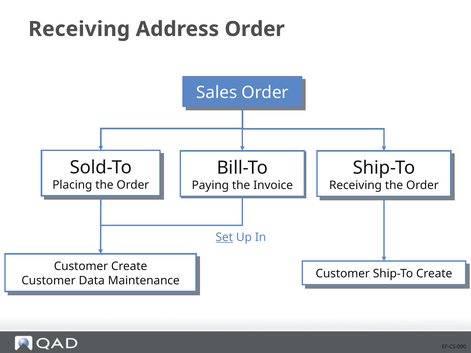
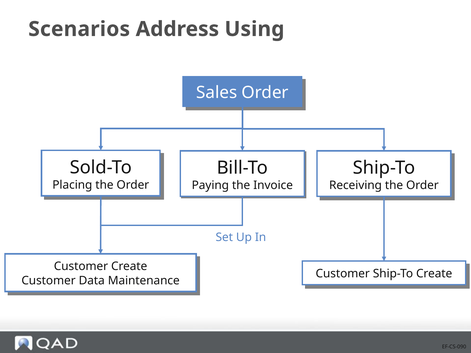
Receiving: Receiving -> Scenarios (79, 29)
Address Order: Order -> Using (254, 29)
Set underline: present -> none (224, 237)
